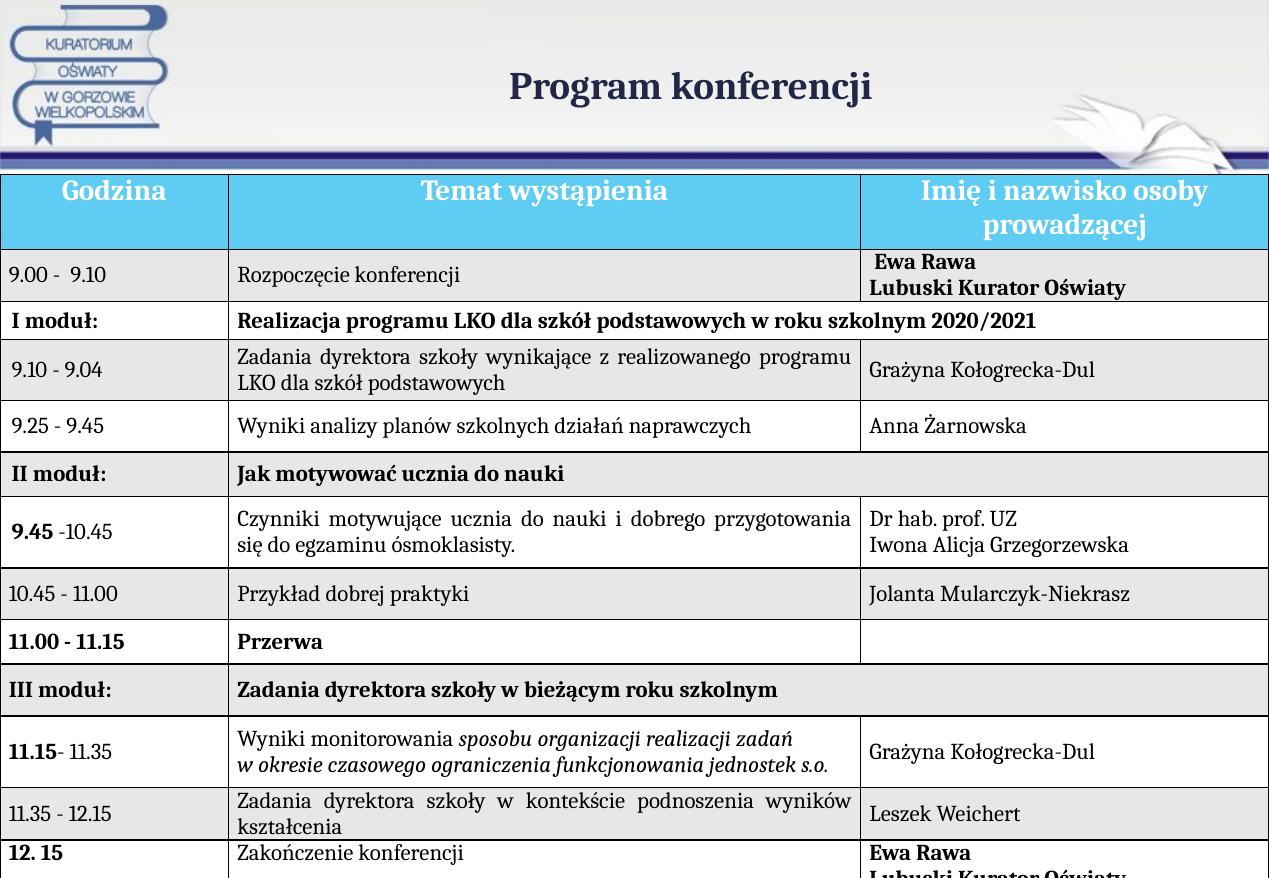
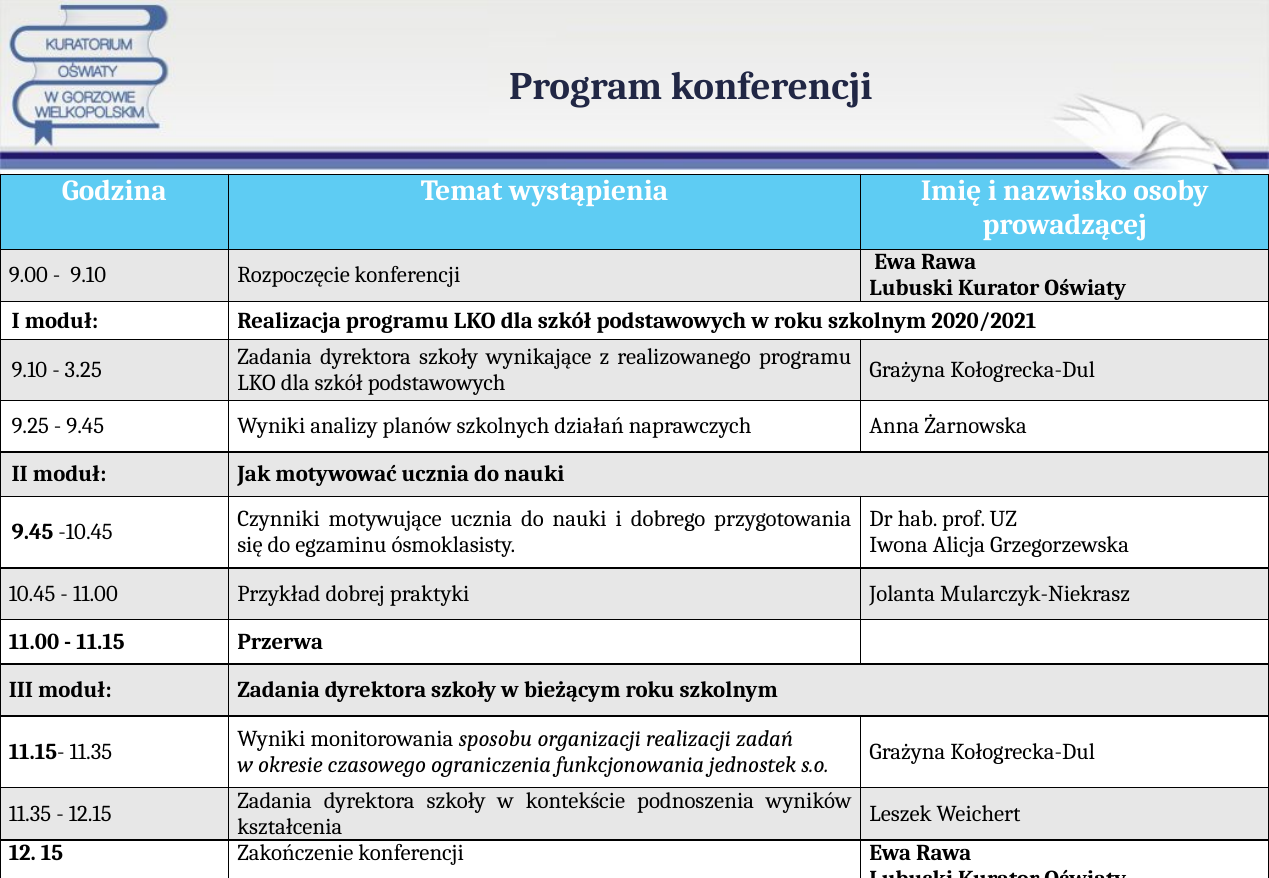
9.04: 9.04 -> 3.25 (83, 370)
